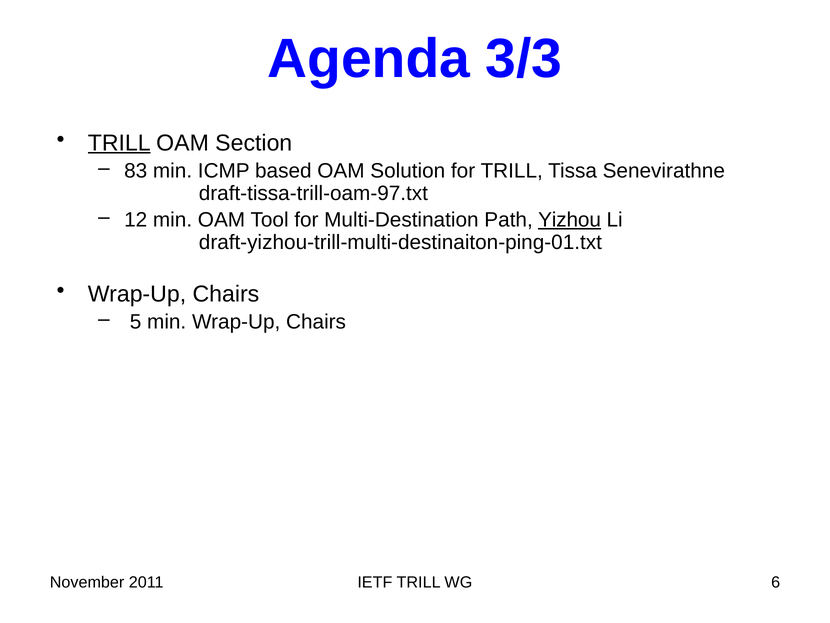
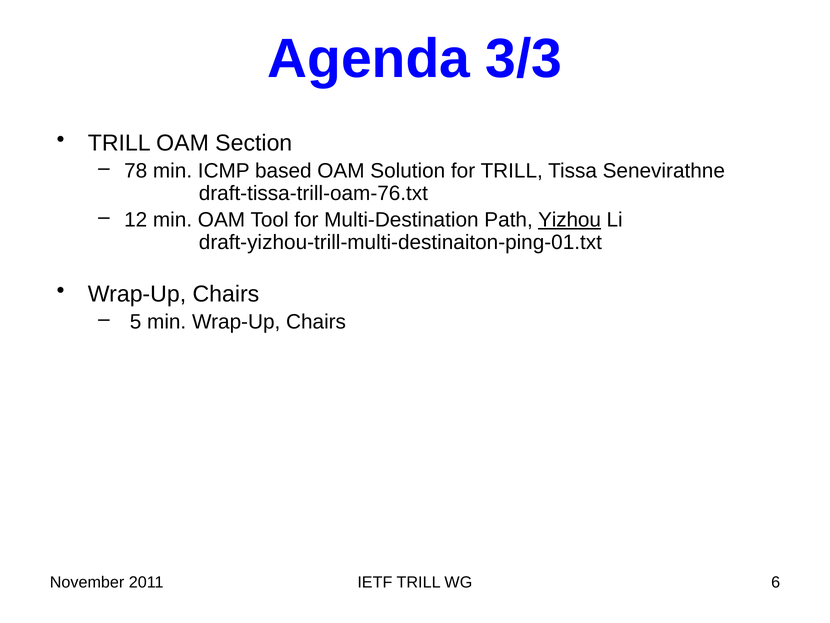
TRILL underline: present -> none (119, 143)
83: 83 -> 78 (136, 171)
draft-tissa-trill-oam-97.txt: draft-tissa-trill-oam-97.txt -> draft-tissa-trill-oam-76.txt (313, 193)
